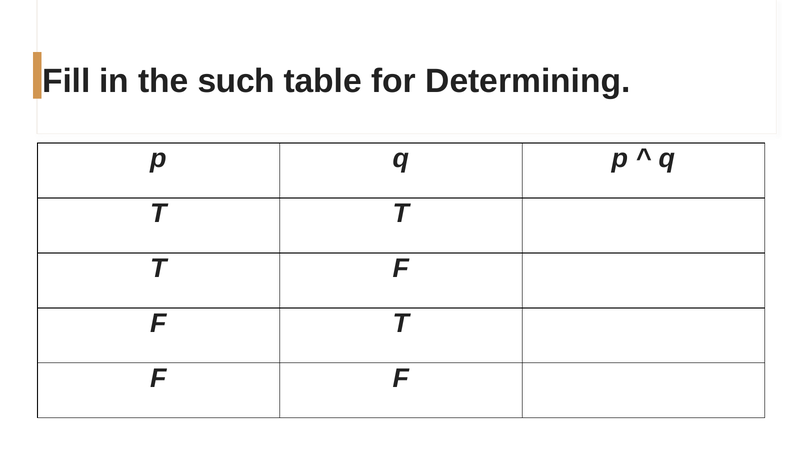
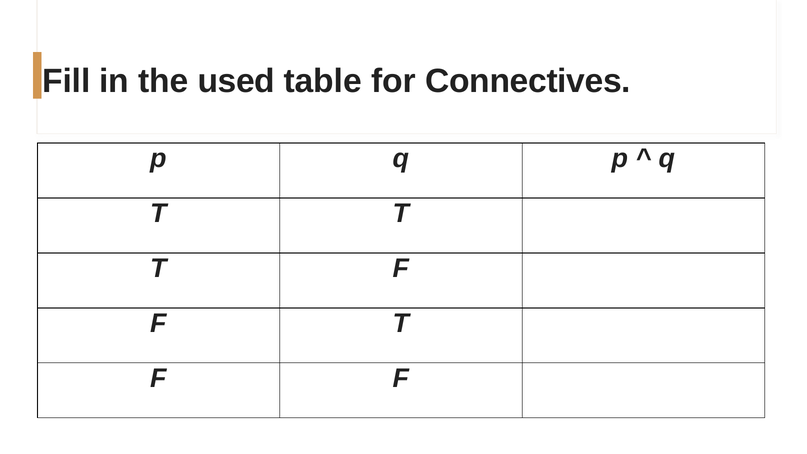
such: such -> used (236, 81)
Determining: Determining -> Connectives (528, 81)
